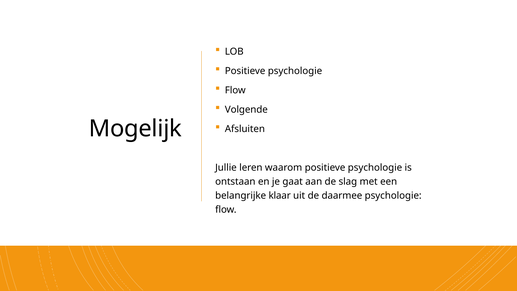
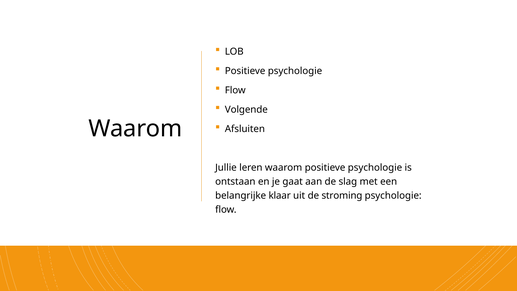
Mogelijk: Mogelijk -> Waarom (135, 129)
daarmee: daarmee -> stroming (342, 195)
